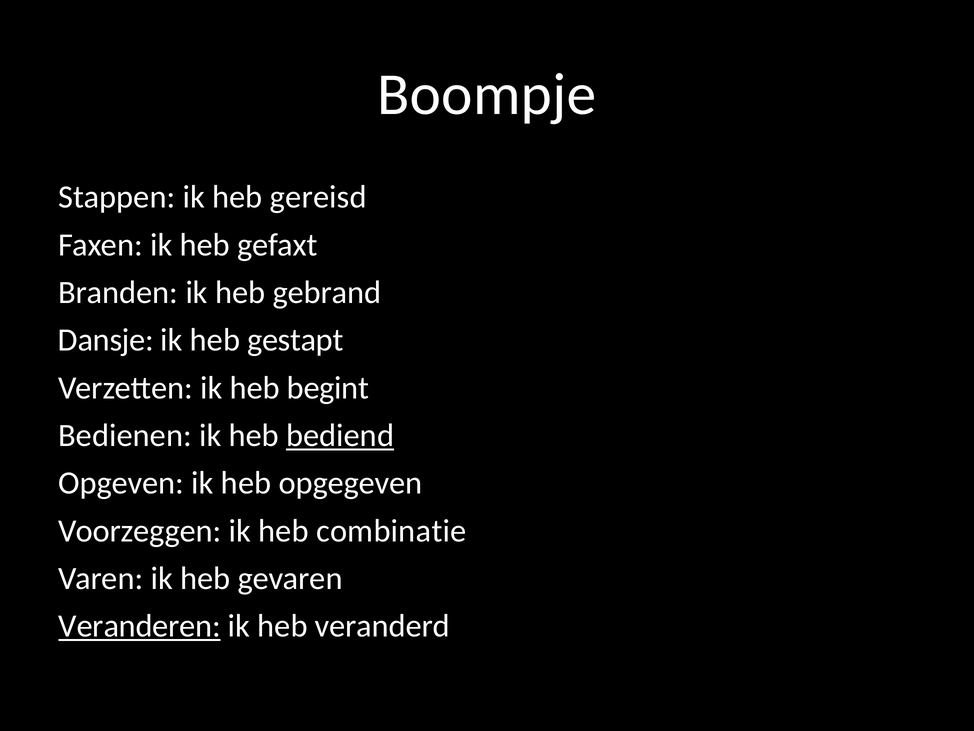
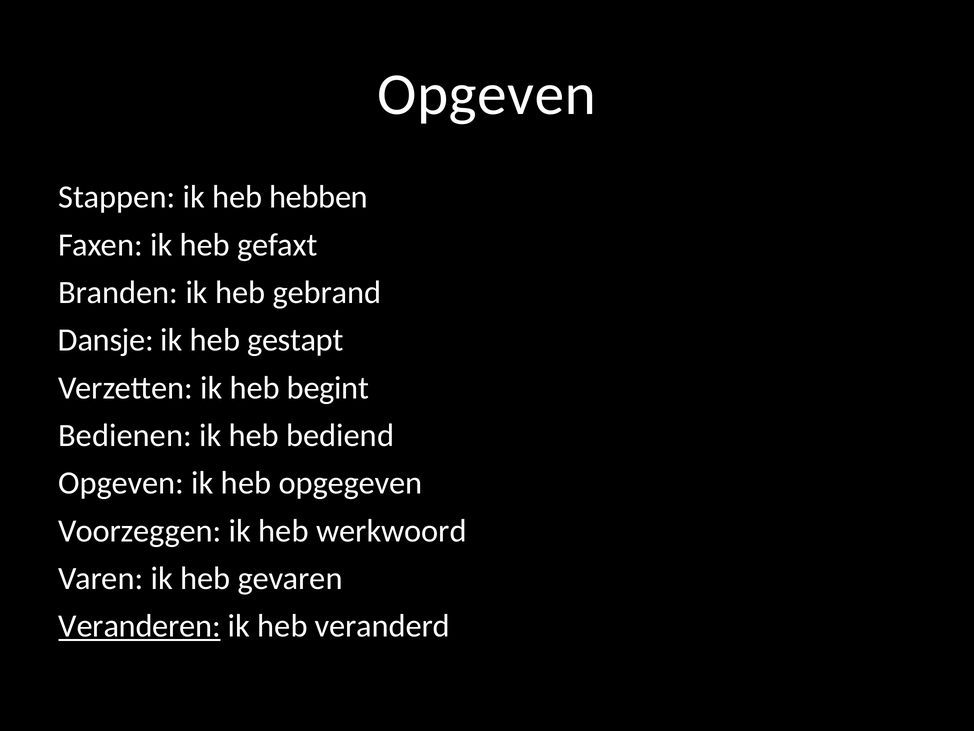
Boompje: Boompje -> Opgeven (487, 94)
gereisd: gereisd -> hebben (319, 197)
bediend underline: present -> none (340, 435)
combinatie: combinatie -> werkwoord (391, 530)
